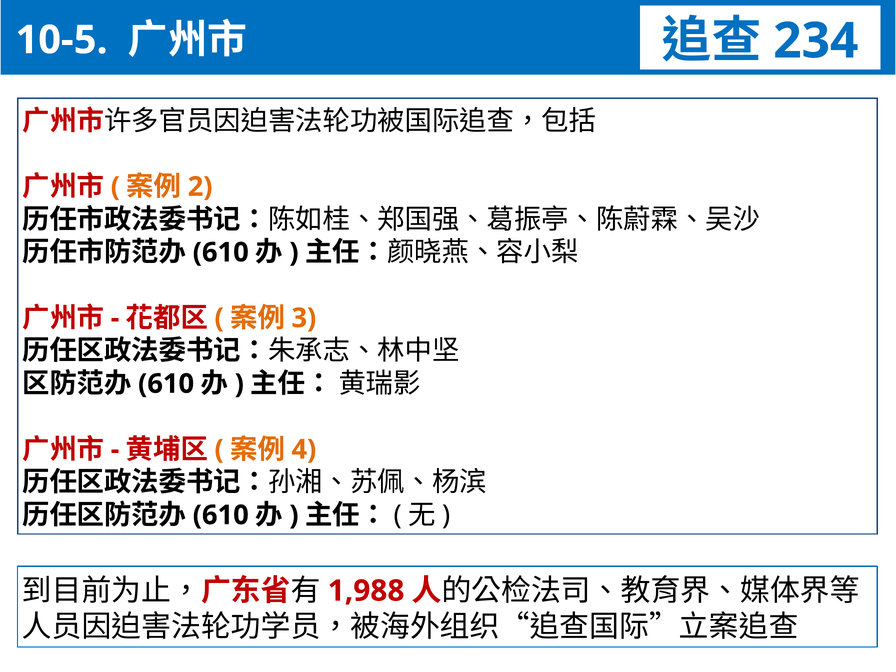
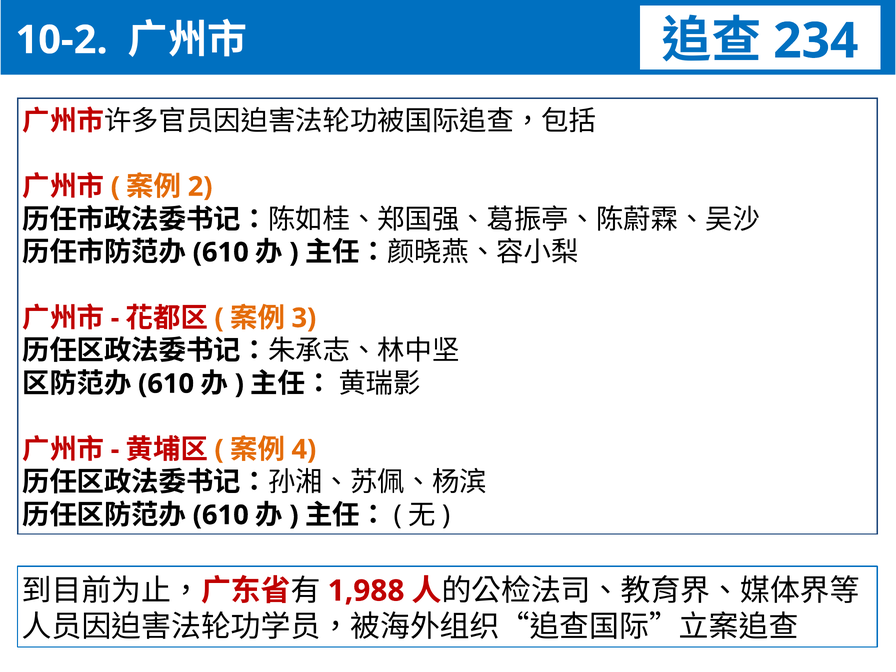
10-5: 10-5 -> 10-2 (62, 40)
